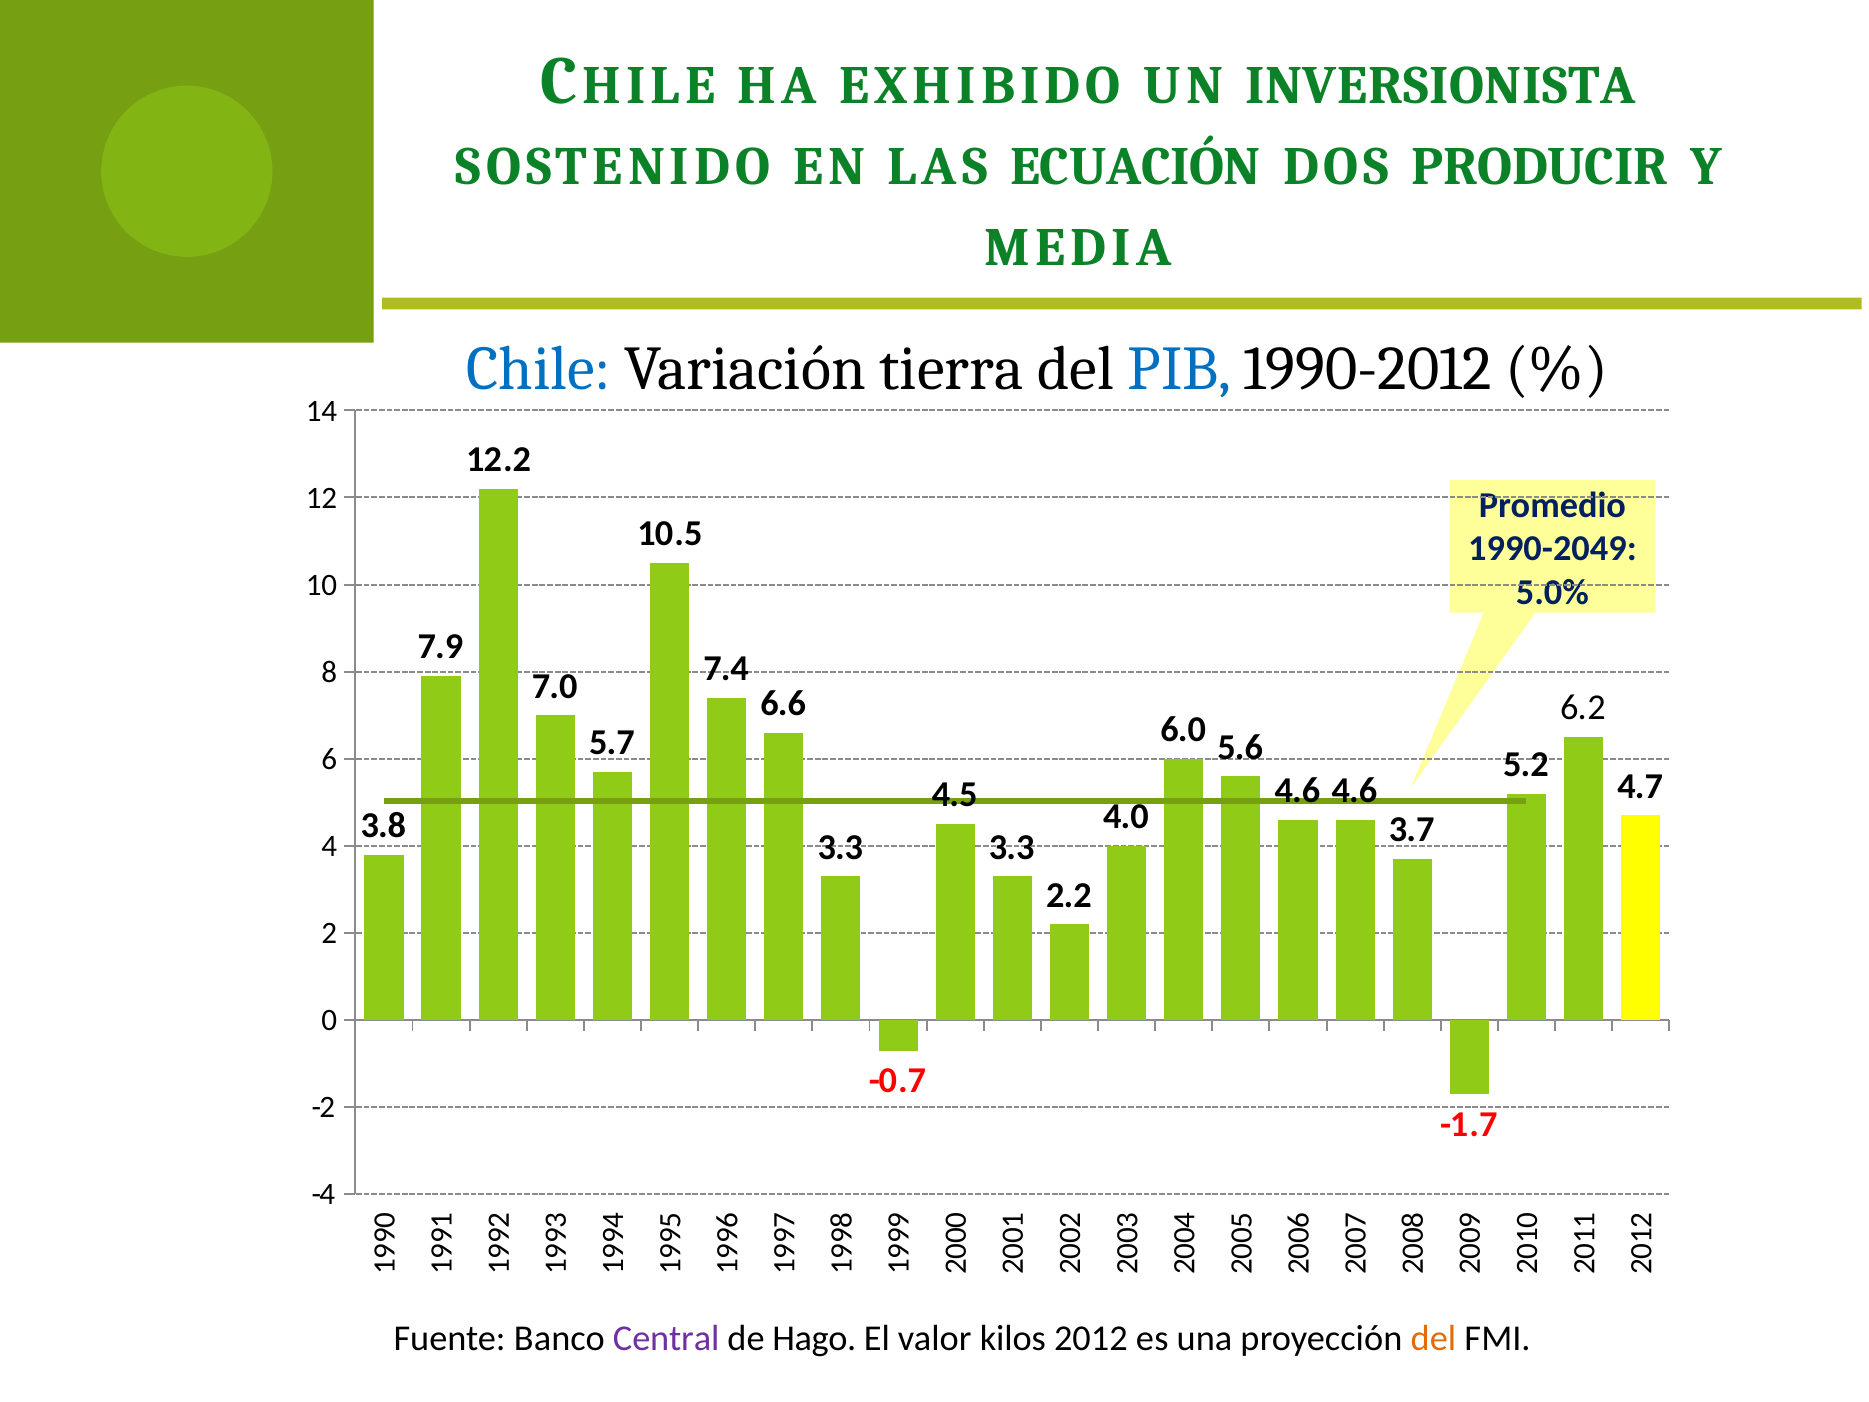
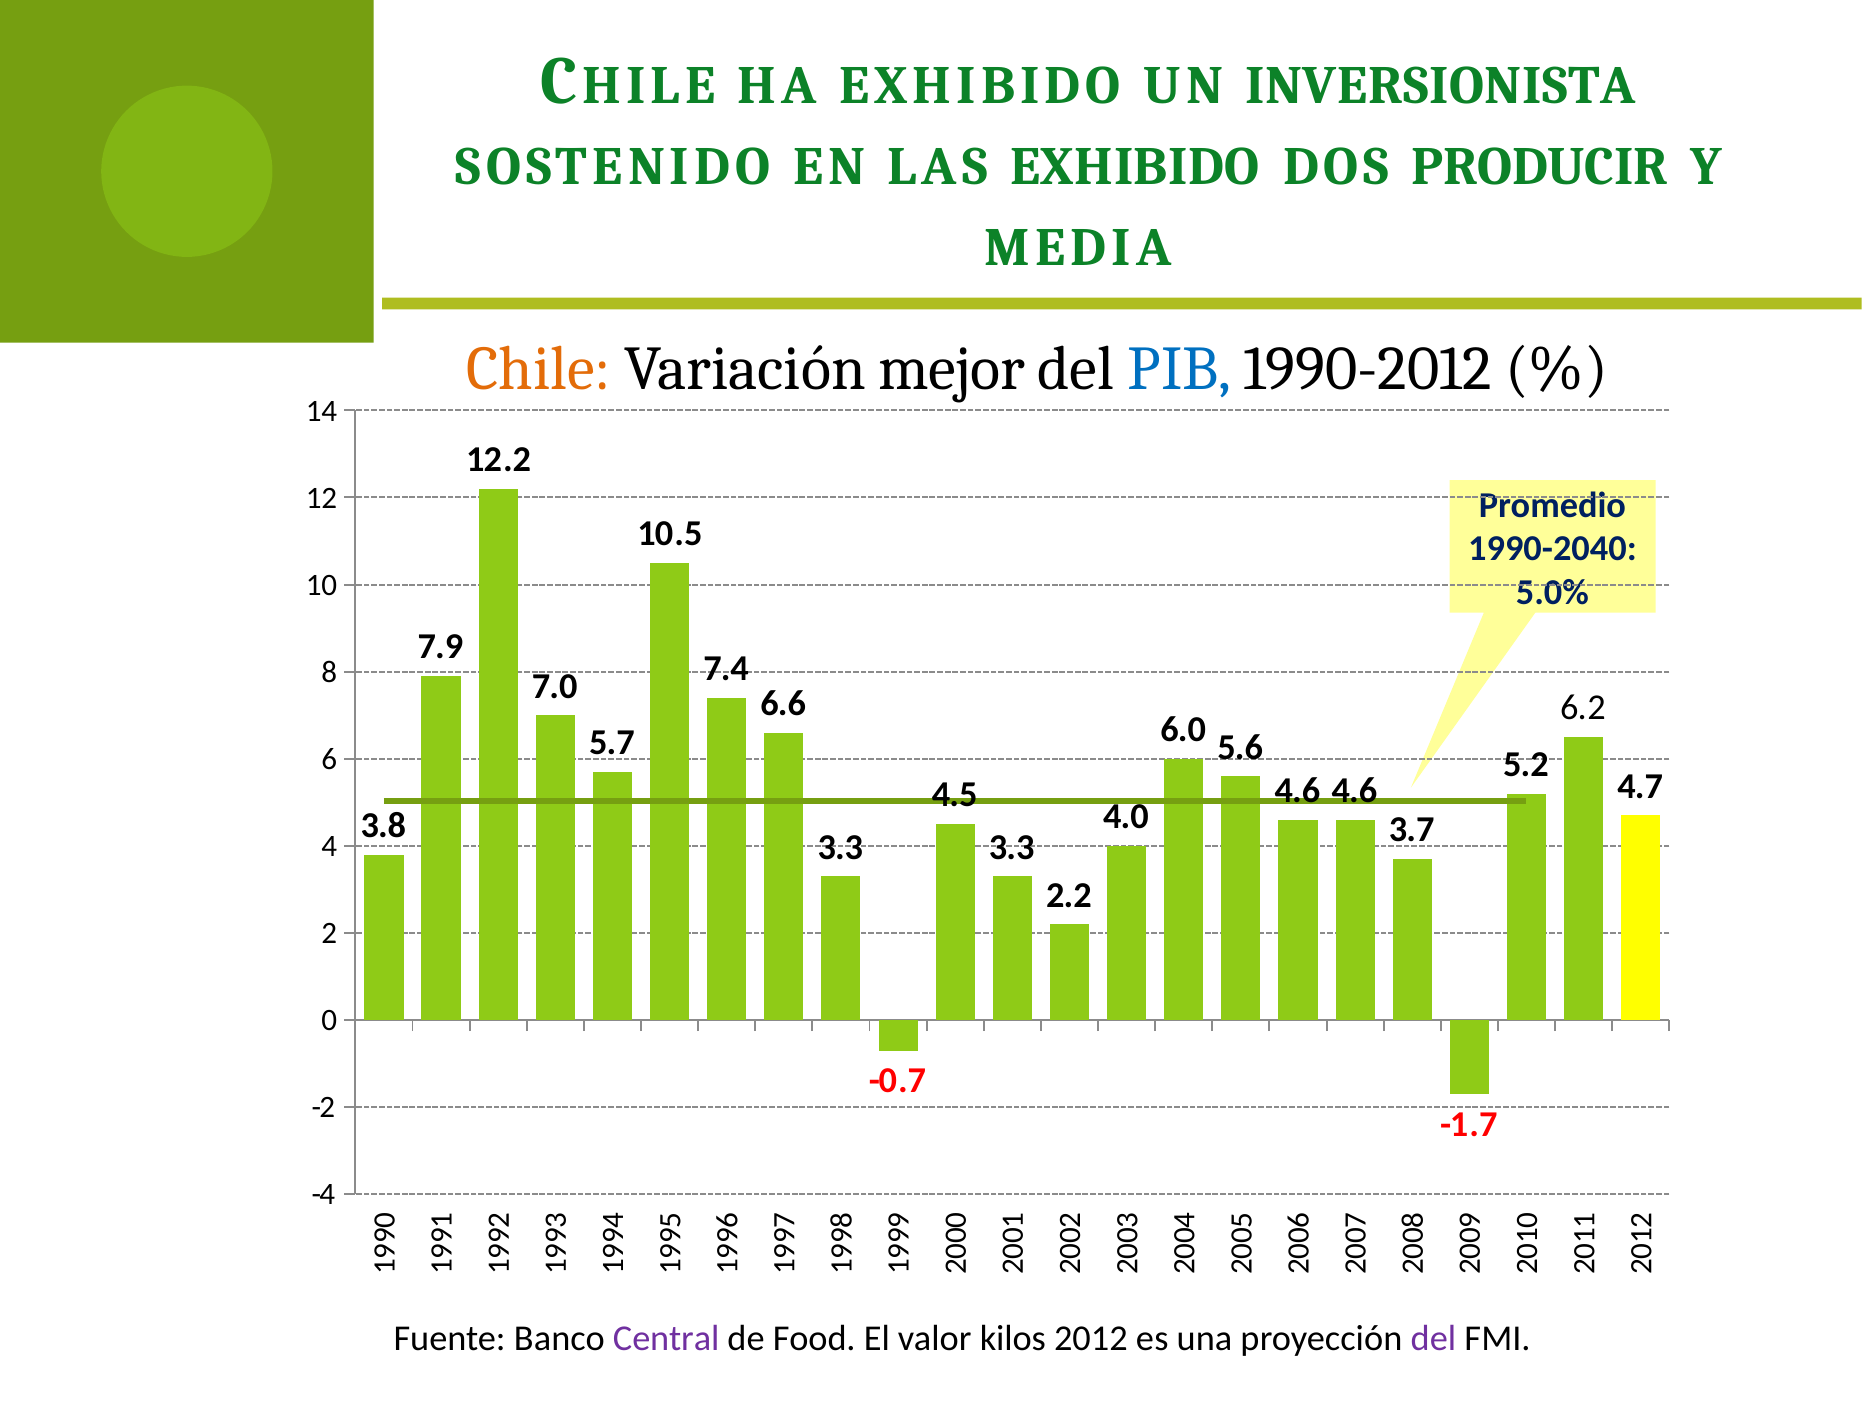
LAS ECUACIÓN: ECUACIÓN -> EXHIBIDO (1135, 167)
Chile colour: blue -> orange (539, 369)
tierra: tierra -> mejor (952, 369)
1990-2049: 1990-2049 -> 1990-2040 (1552, 549)
Hago: Hago -> Food (814, 1338)
del colour: orange -> purple (1433, 1338)
